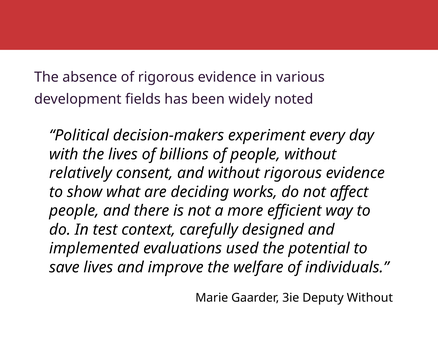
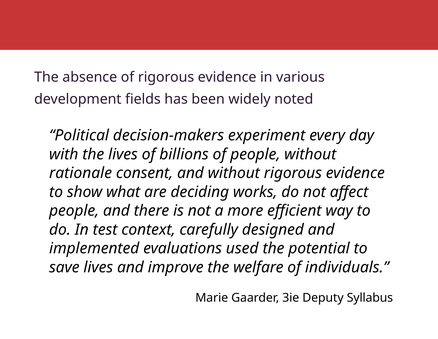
relatively: relatively -> rationale (81, 173)
Deputy Without: Without -> Syllabus (370, 297)
